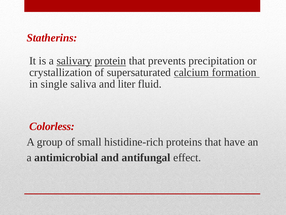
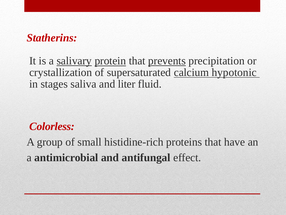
prevents underline: none -> present (167, 61)
formation: formation -> hypotonic (234, 72)
single: single -> stages (54, 84)
